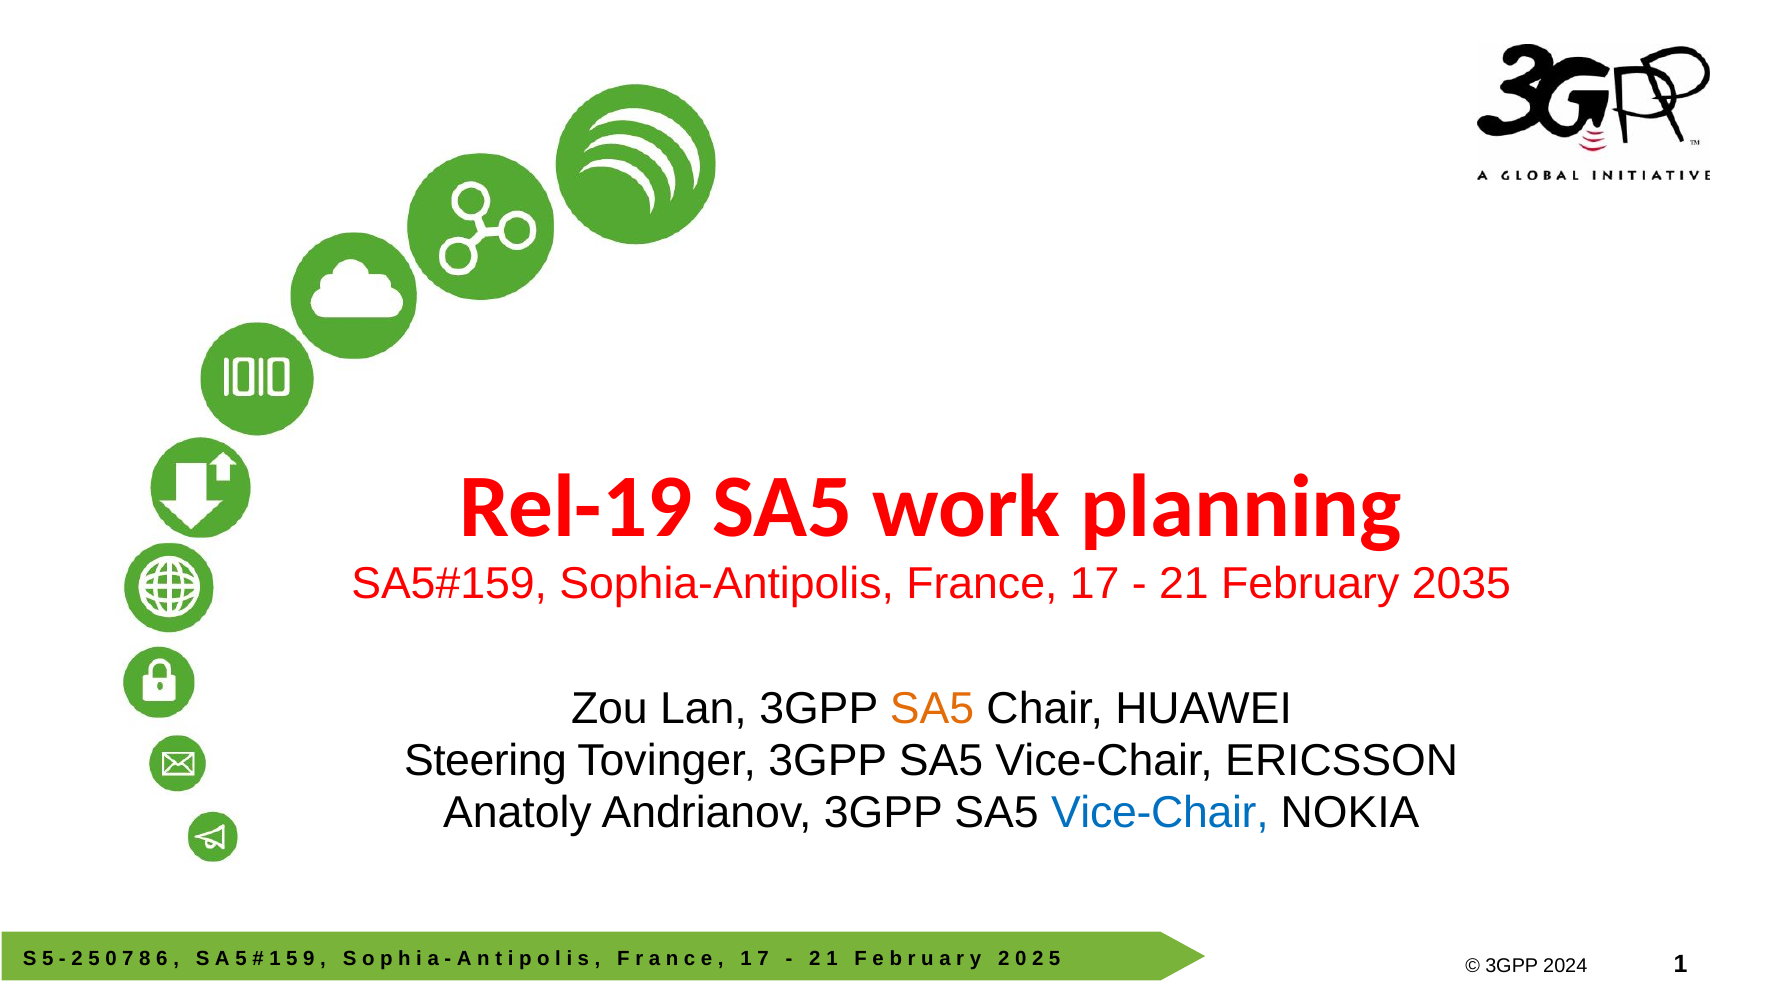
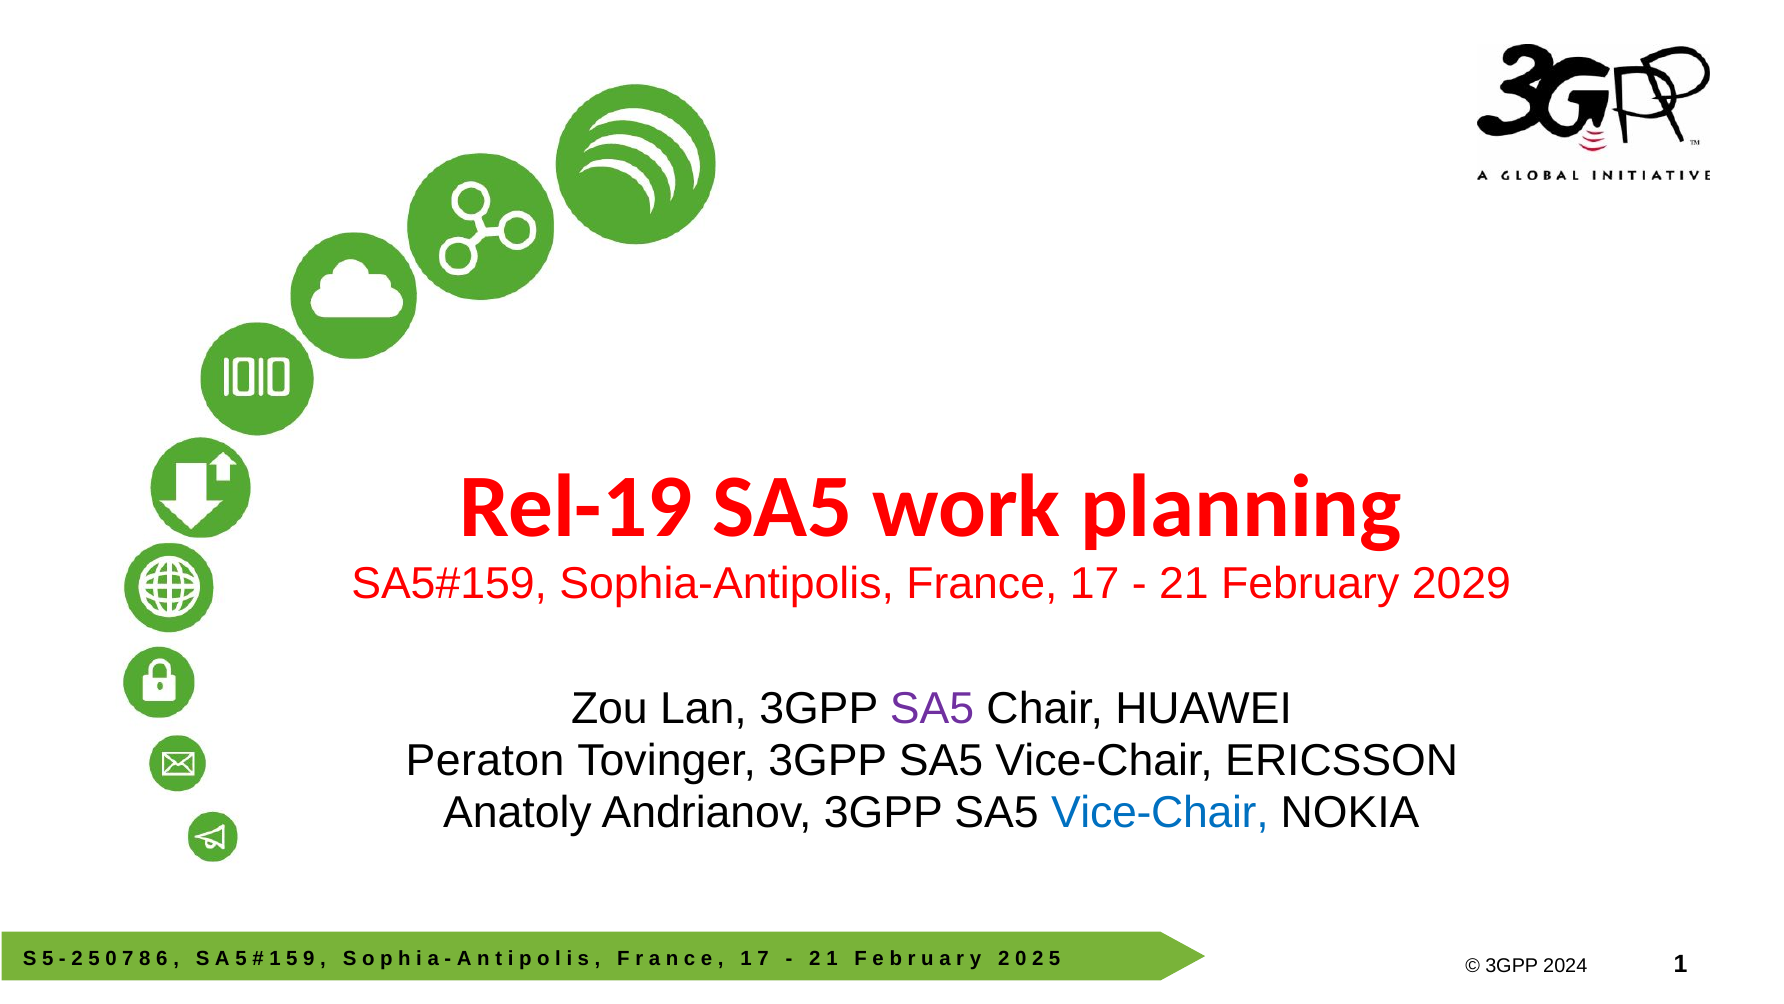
2035: 2035 -> 2029 (1461, 584)
SA5 colour: orange -> purple (932, 709)
Steering: Steering -> Peraton (485, 760)
